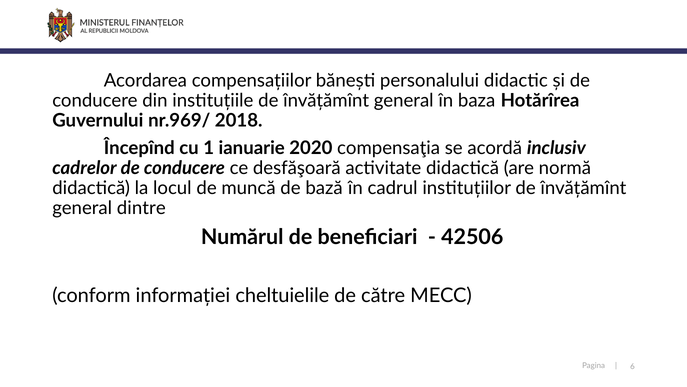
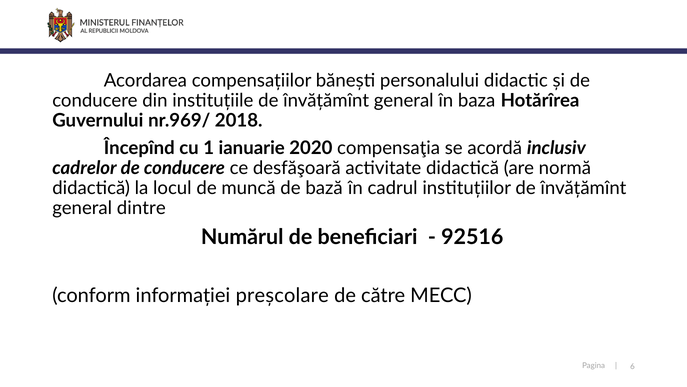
42506: 42506 -> 92516 (472, 237)
cheltuielile: cheltuielile -> preșcolare (282, 295)
